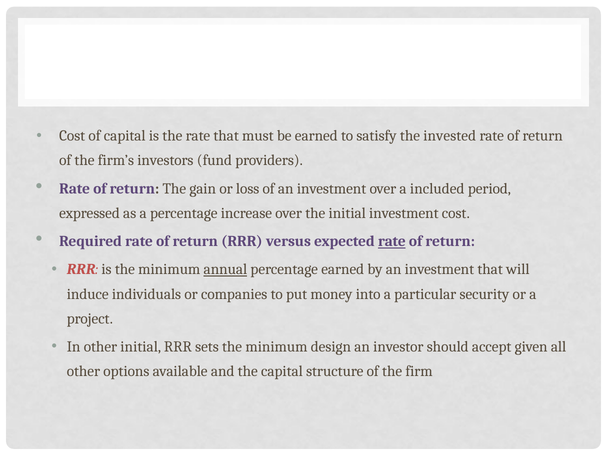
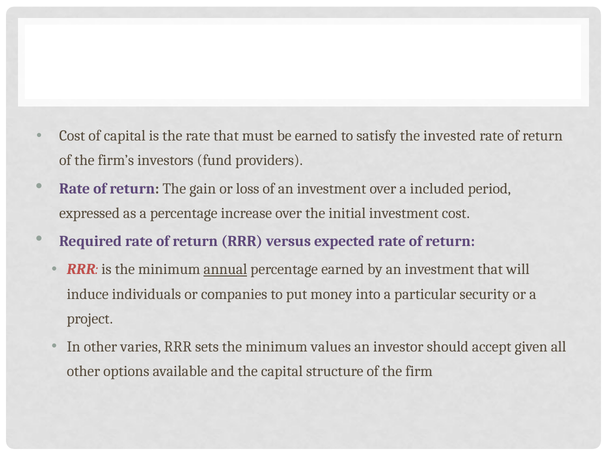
rate underline: present -> none (392, 241)
other initial: initial -> varies (141, 347)
design: design -> values (331, 347)
